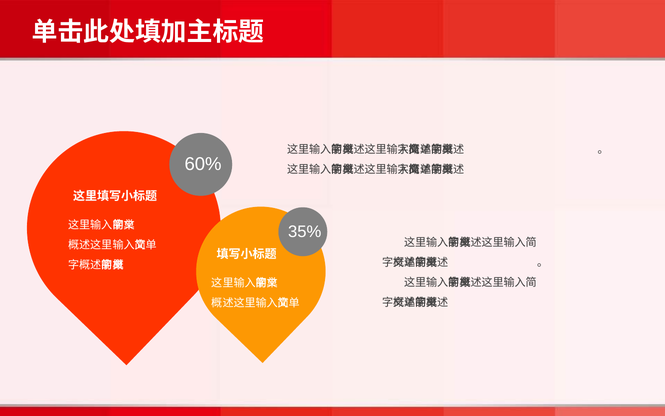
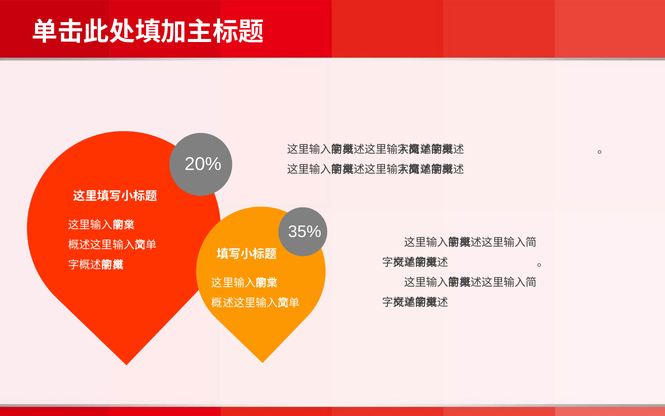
60%: 60% -> 20% (203, 164)
